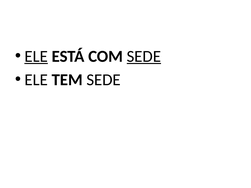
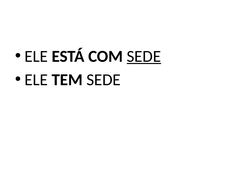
ELE underline: present -> none (36, 56)
